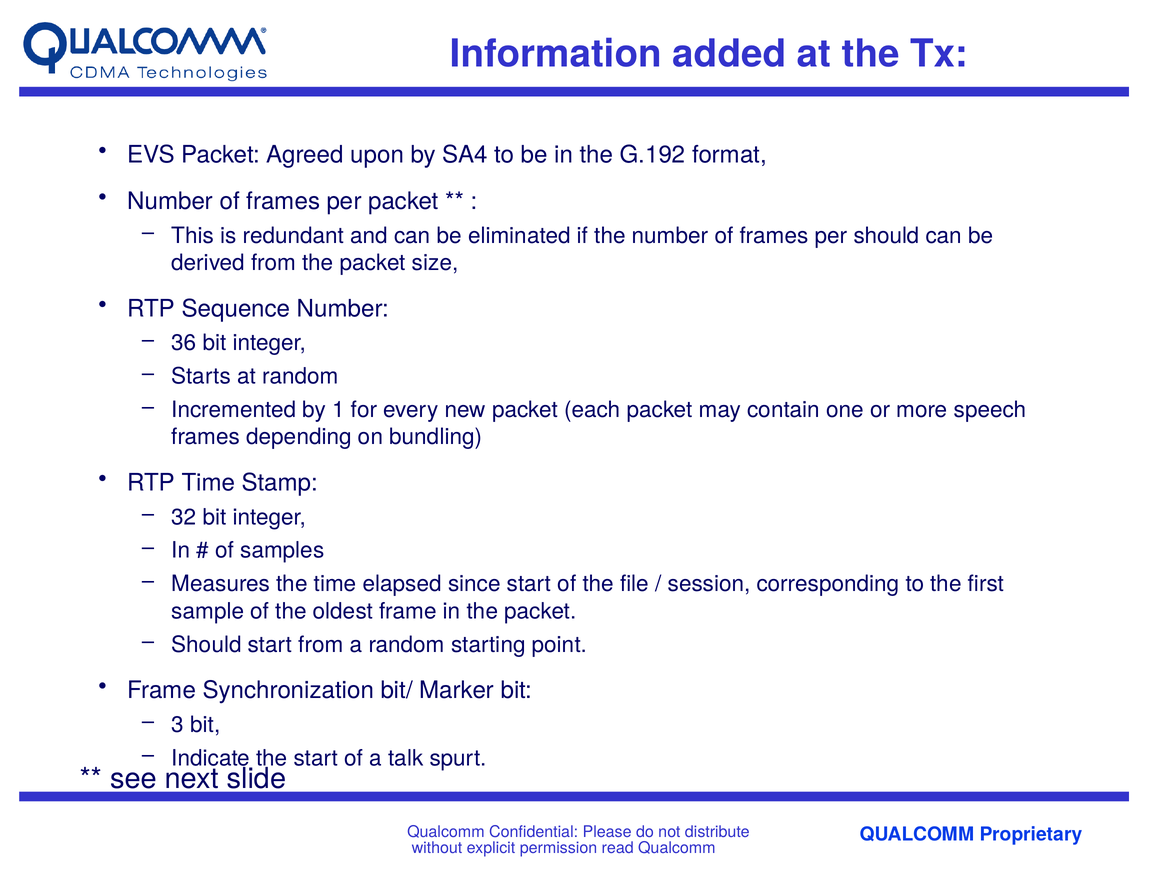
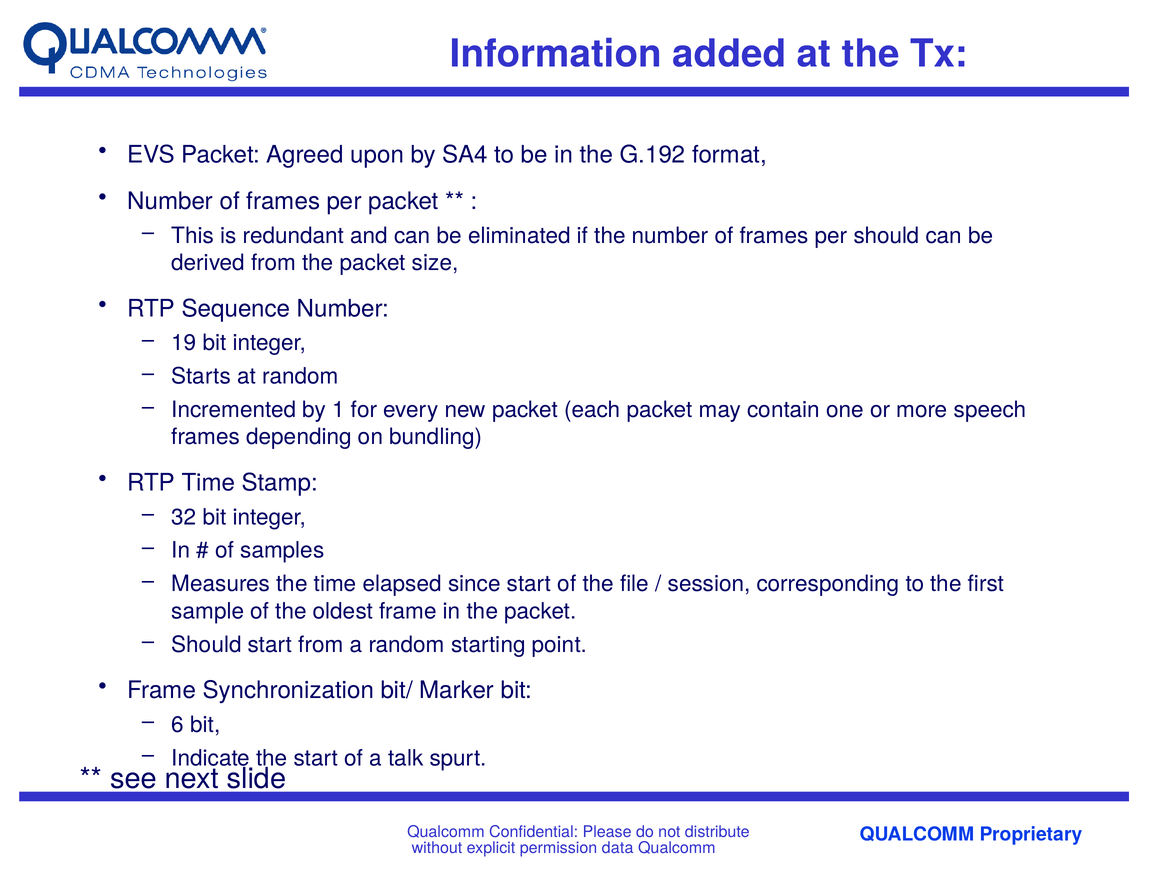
36: 36 -> 19 (184, 343)
3: 3 -> 6 (178, 724)
read: read -> data (618, 848)
